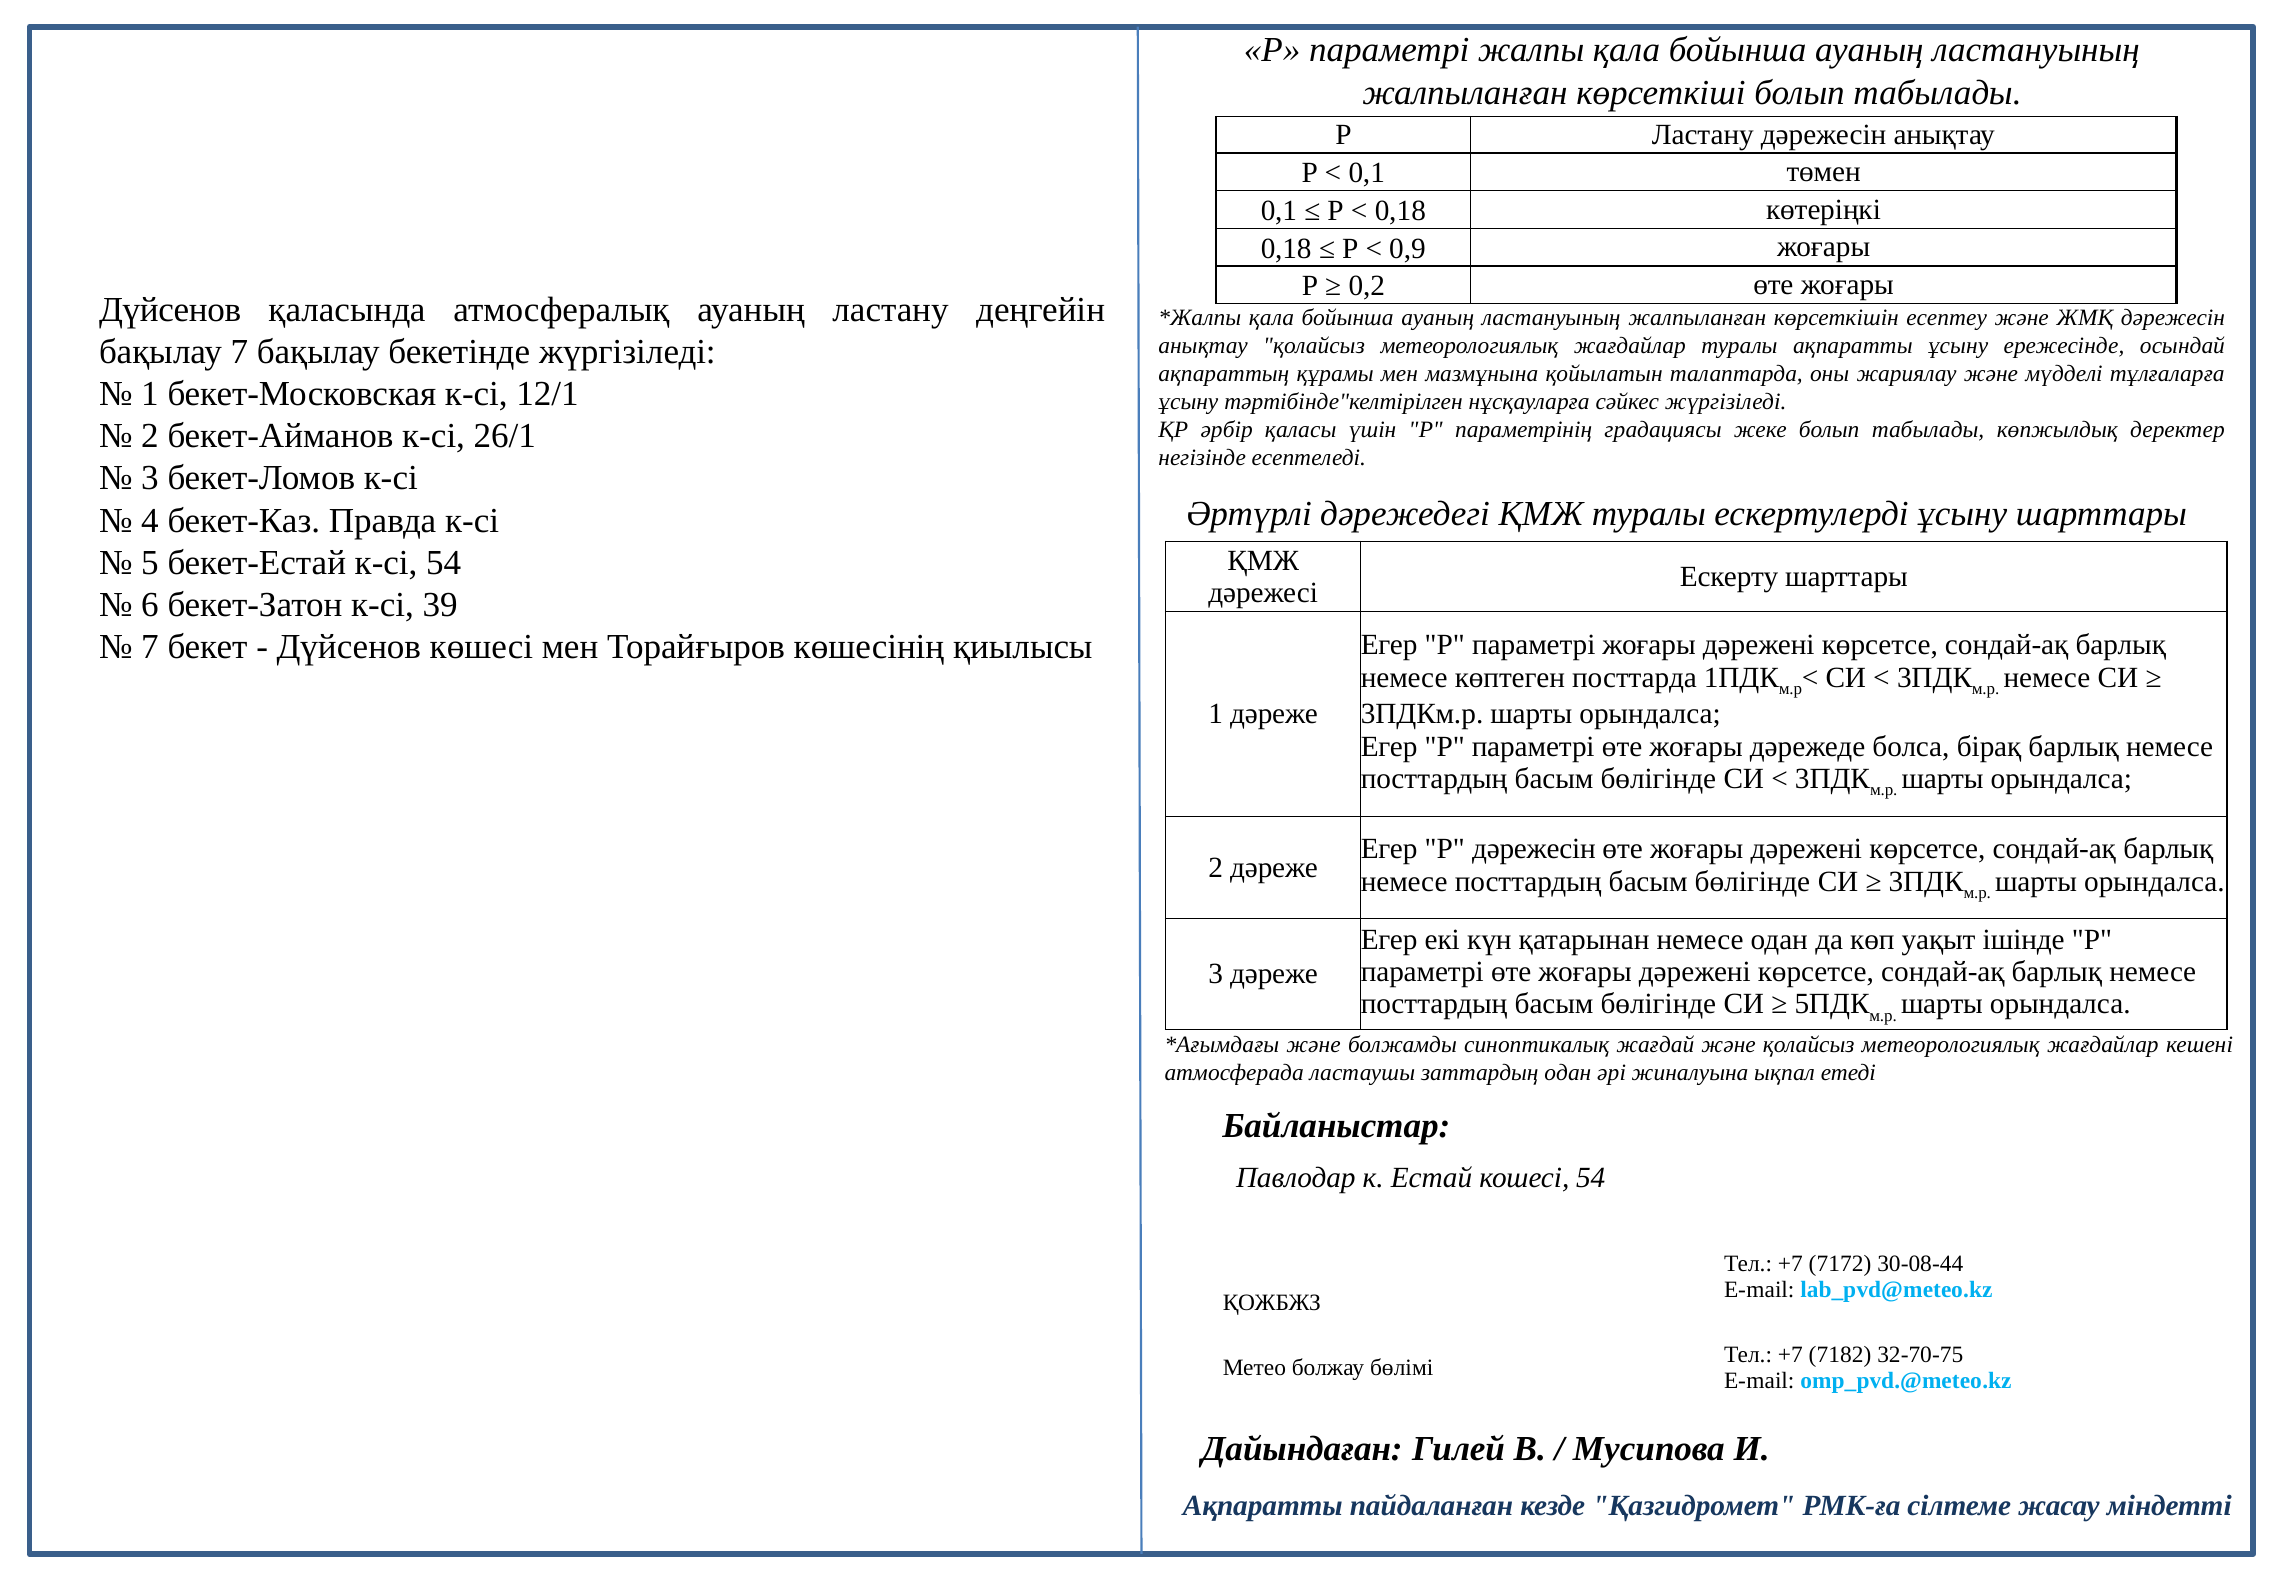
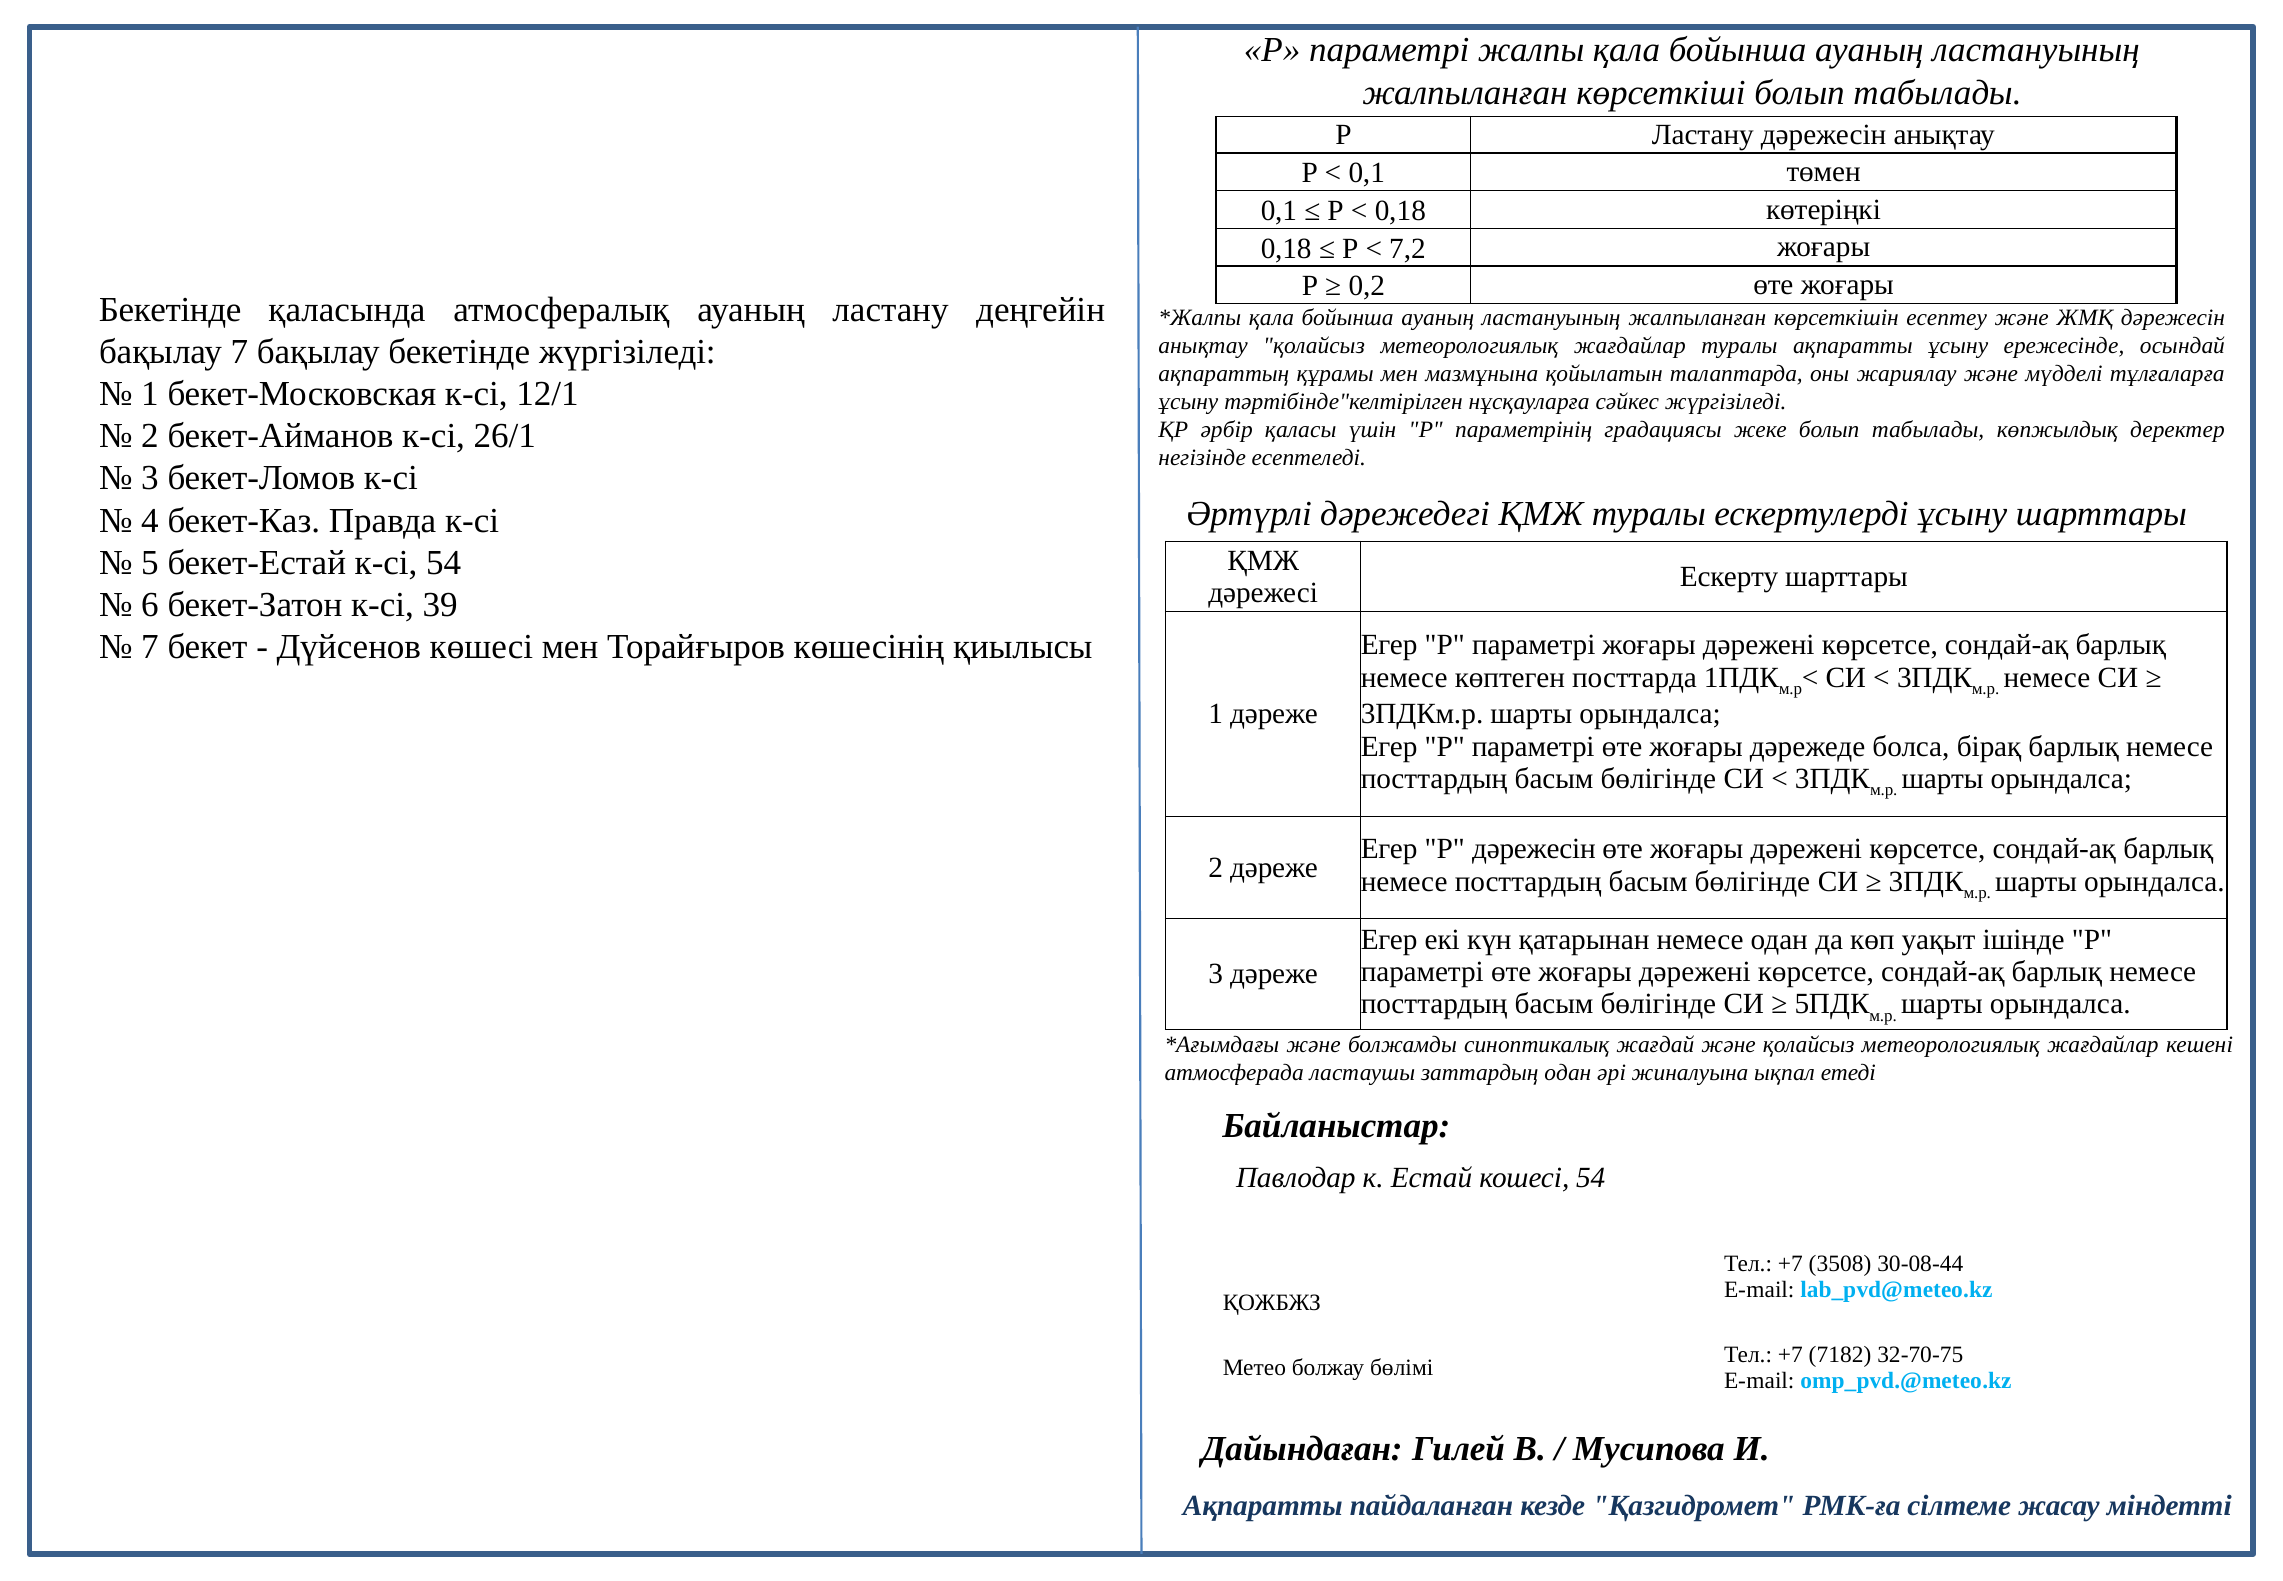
0,9: 0,9 -> 7,2 (1408, 248)
Дүйсенов: Дүйсенов -> Бекетінде (170, 310)
7172: 7172 -> 3508 (1840, 1263)
